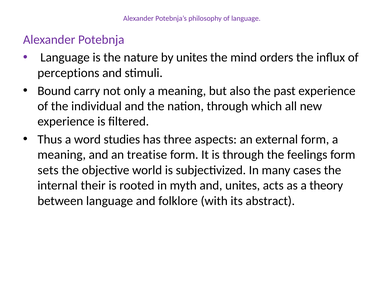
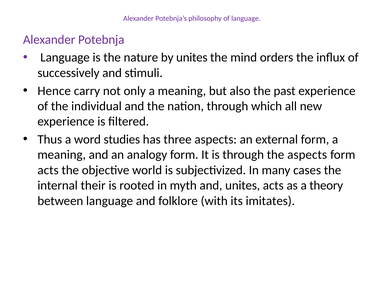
perceptions: perceptions -> successively (68, 73)
Bound: Bound -> Hence (54, 91)
treatise: treatise -> analogy (147, 155)
the feelings: feelings -> aspects (307, 155)
sets: sets -> acts (48, 170)
abstract: abstract -> imitates (270, 201)
